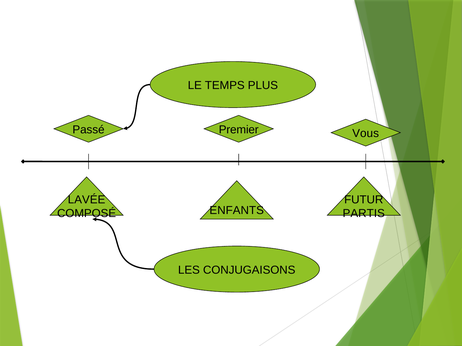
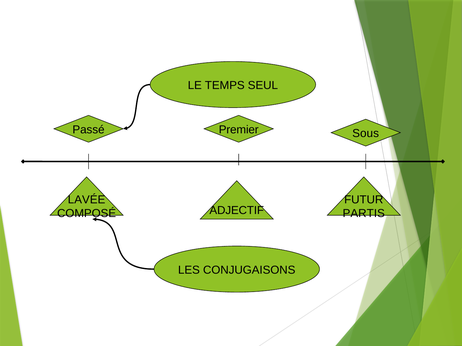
PLUS: PLUS -> SEUL (263, 85)
Vous: Vous -> Sous (366, 134)
ENFANTS: ENFANTS -> ADJECTIF (237, 211)
